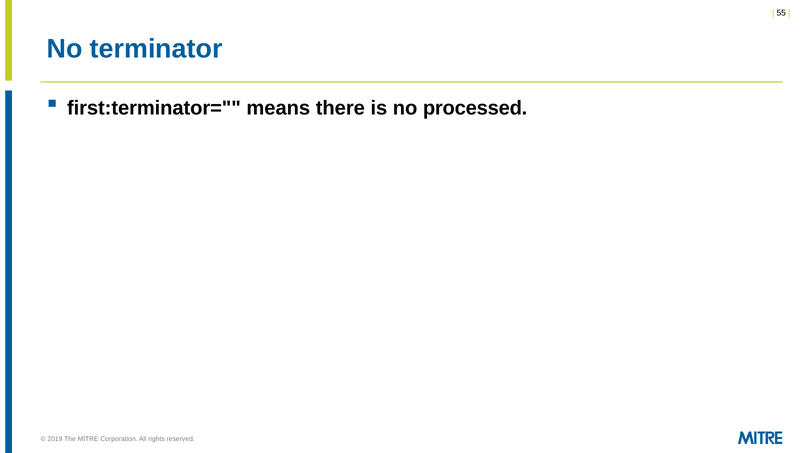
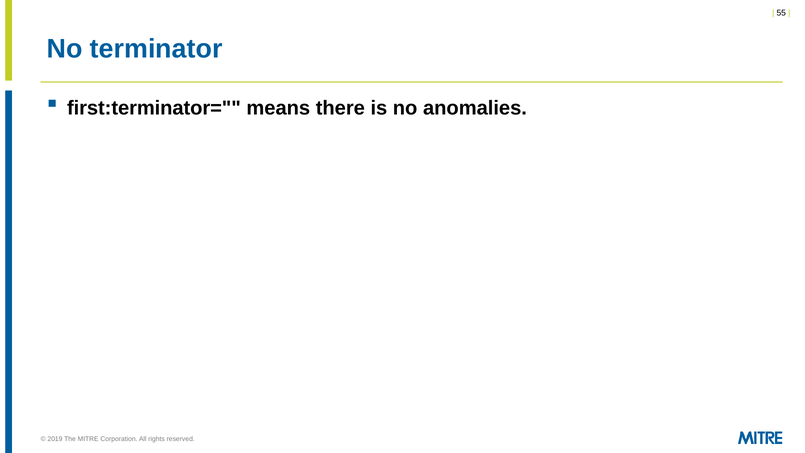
processed: processed -> anomalies (475, 108)
